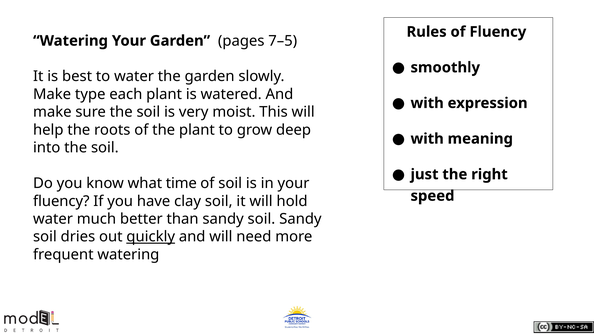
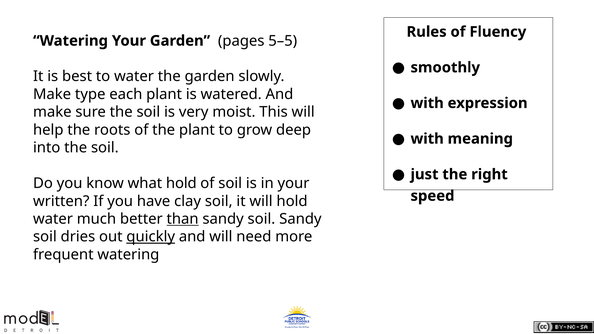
7–5: 7–5 -> 5–5 (283, 41)
what time: time -> hold (181, 183)
fluency: fluency -> written (61, 201)
than underline: none -> present (183, 219)
